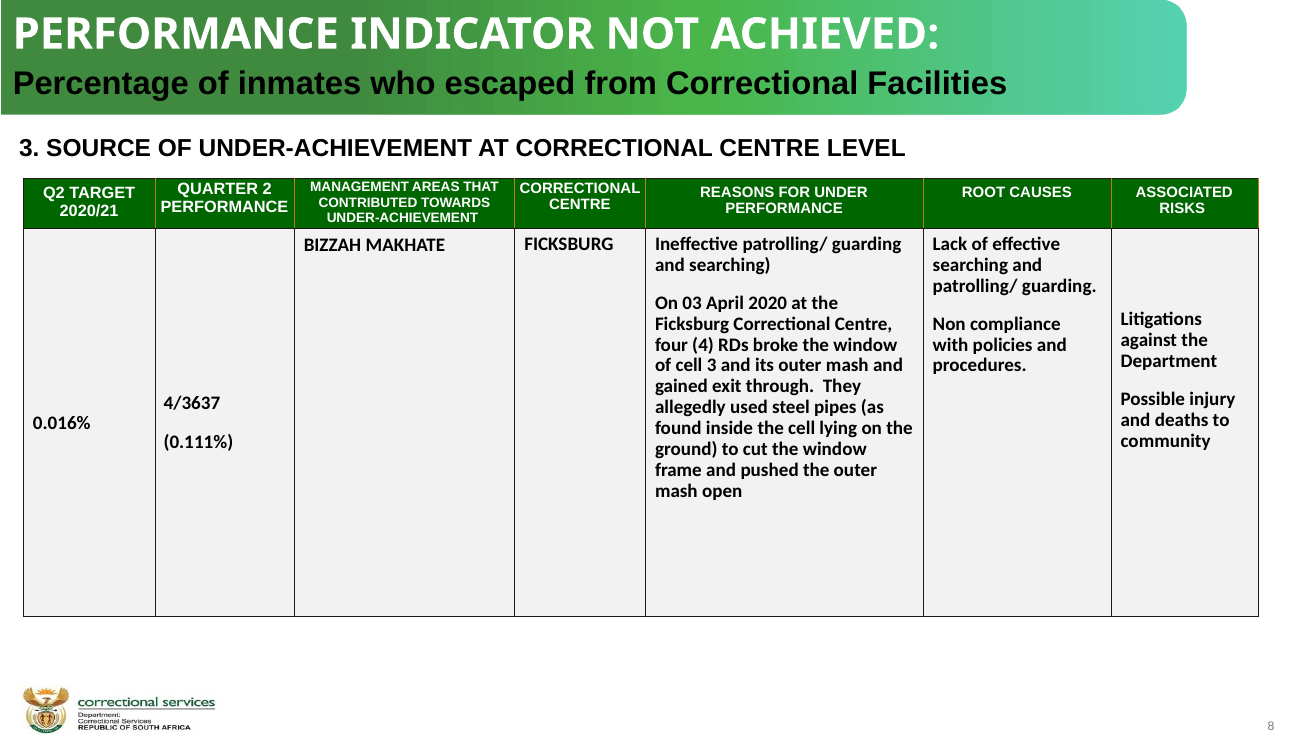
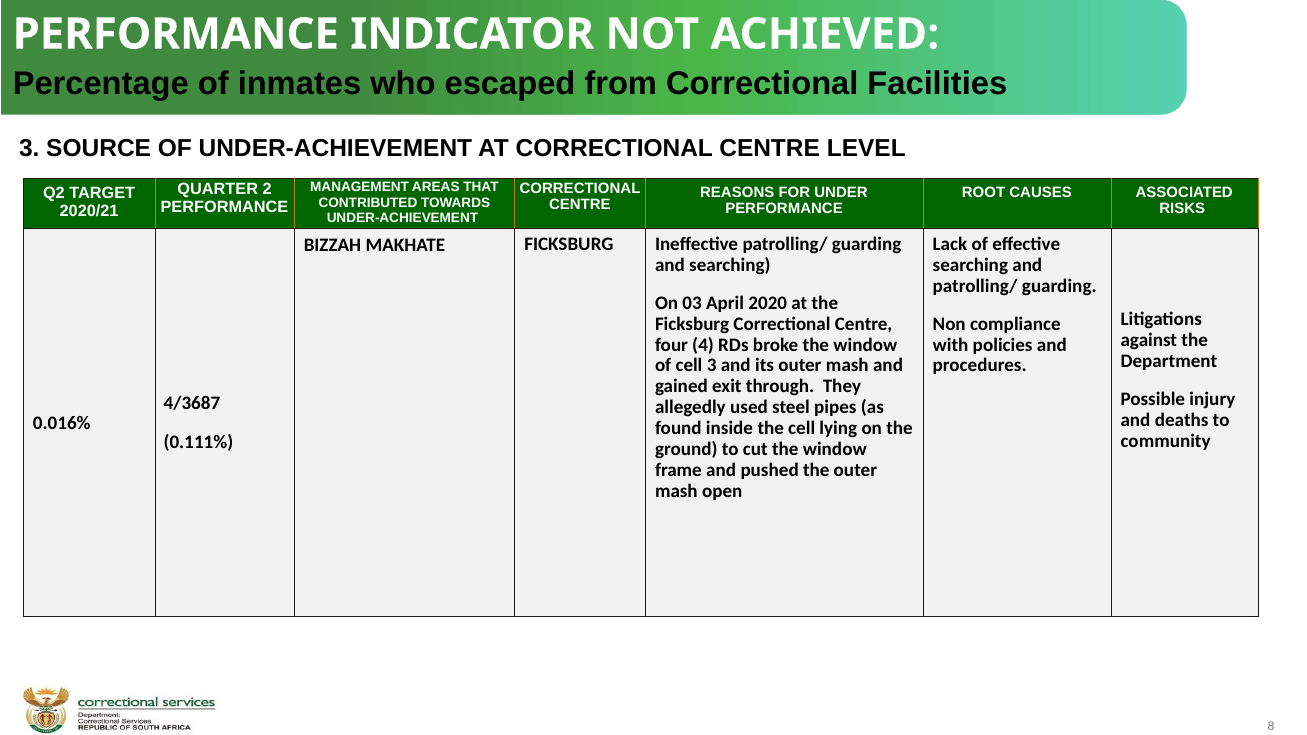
4/3637: 4/3637 -> 4/3687 (192, 403)
